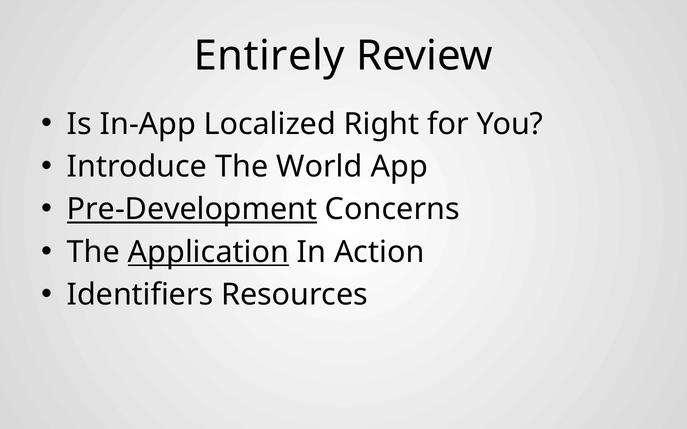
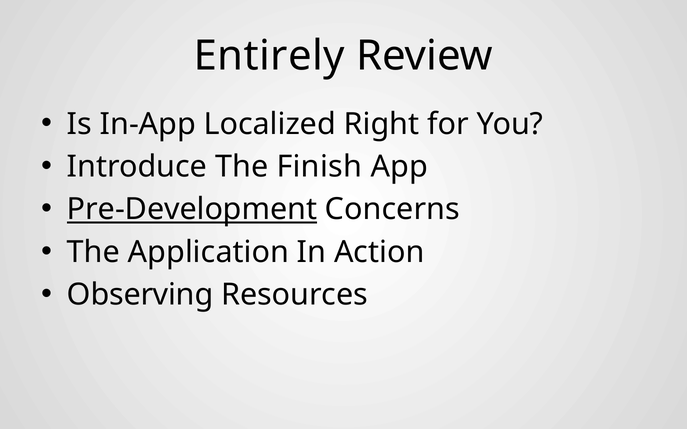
World: World -> Finish (319, 167)
Application underline: present -> none (208, 252)
Identifiers: Identifiers -> Observing (140, 295)
